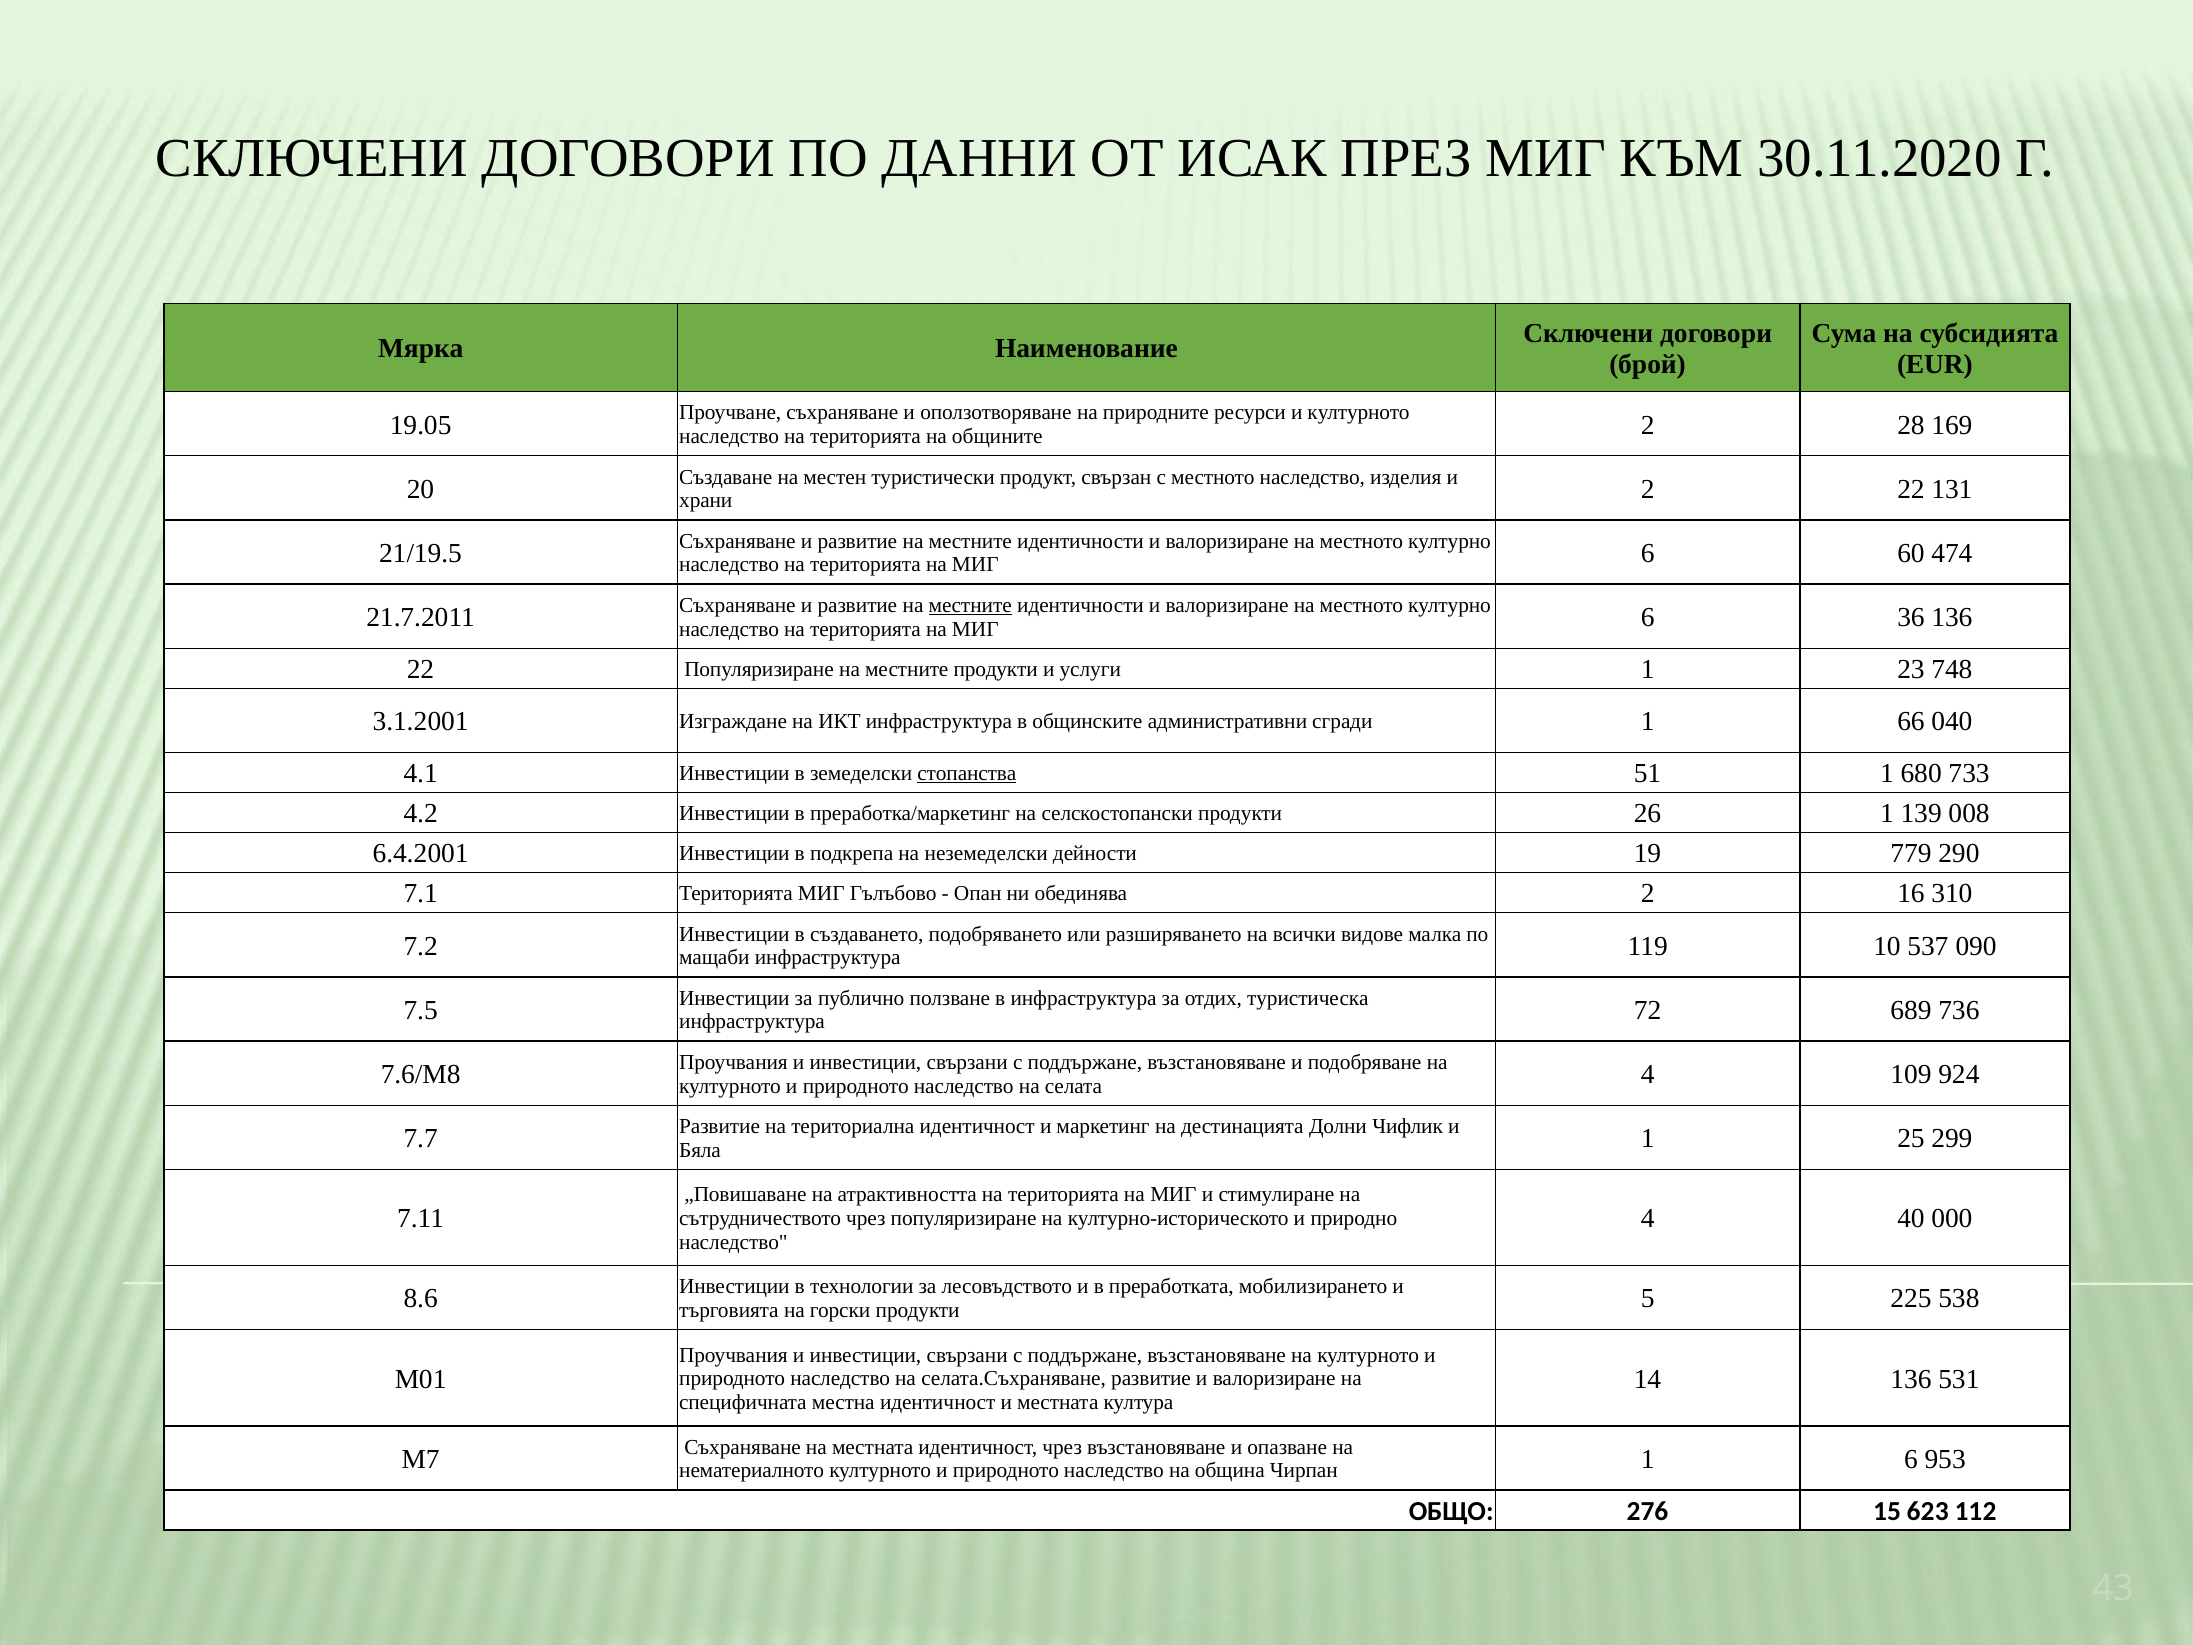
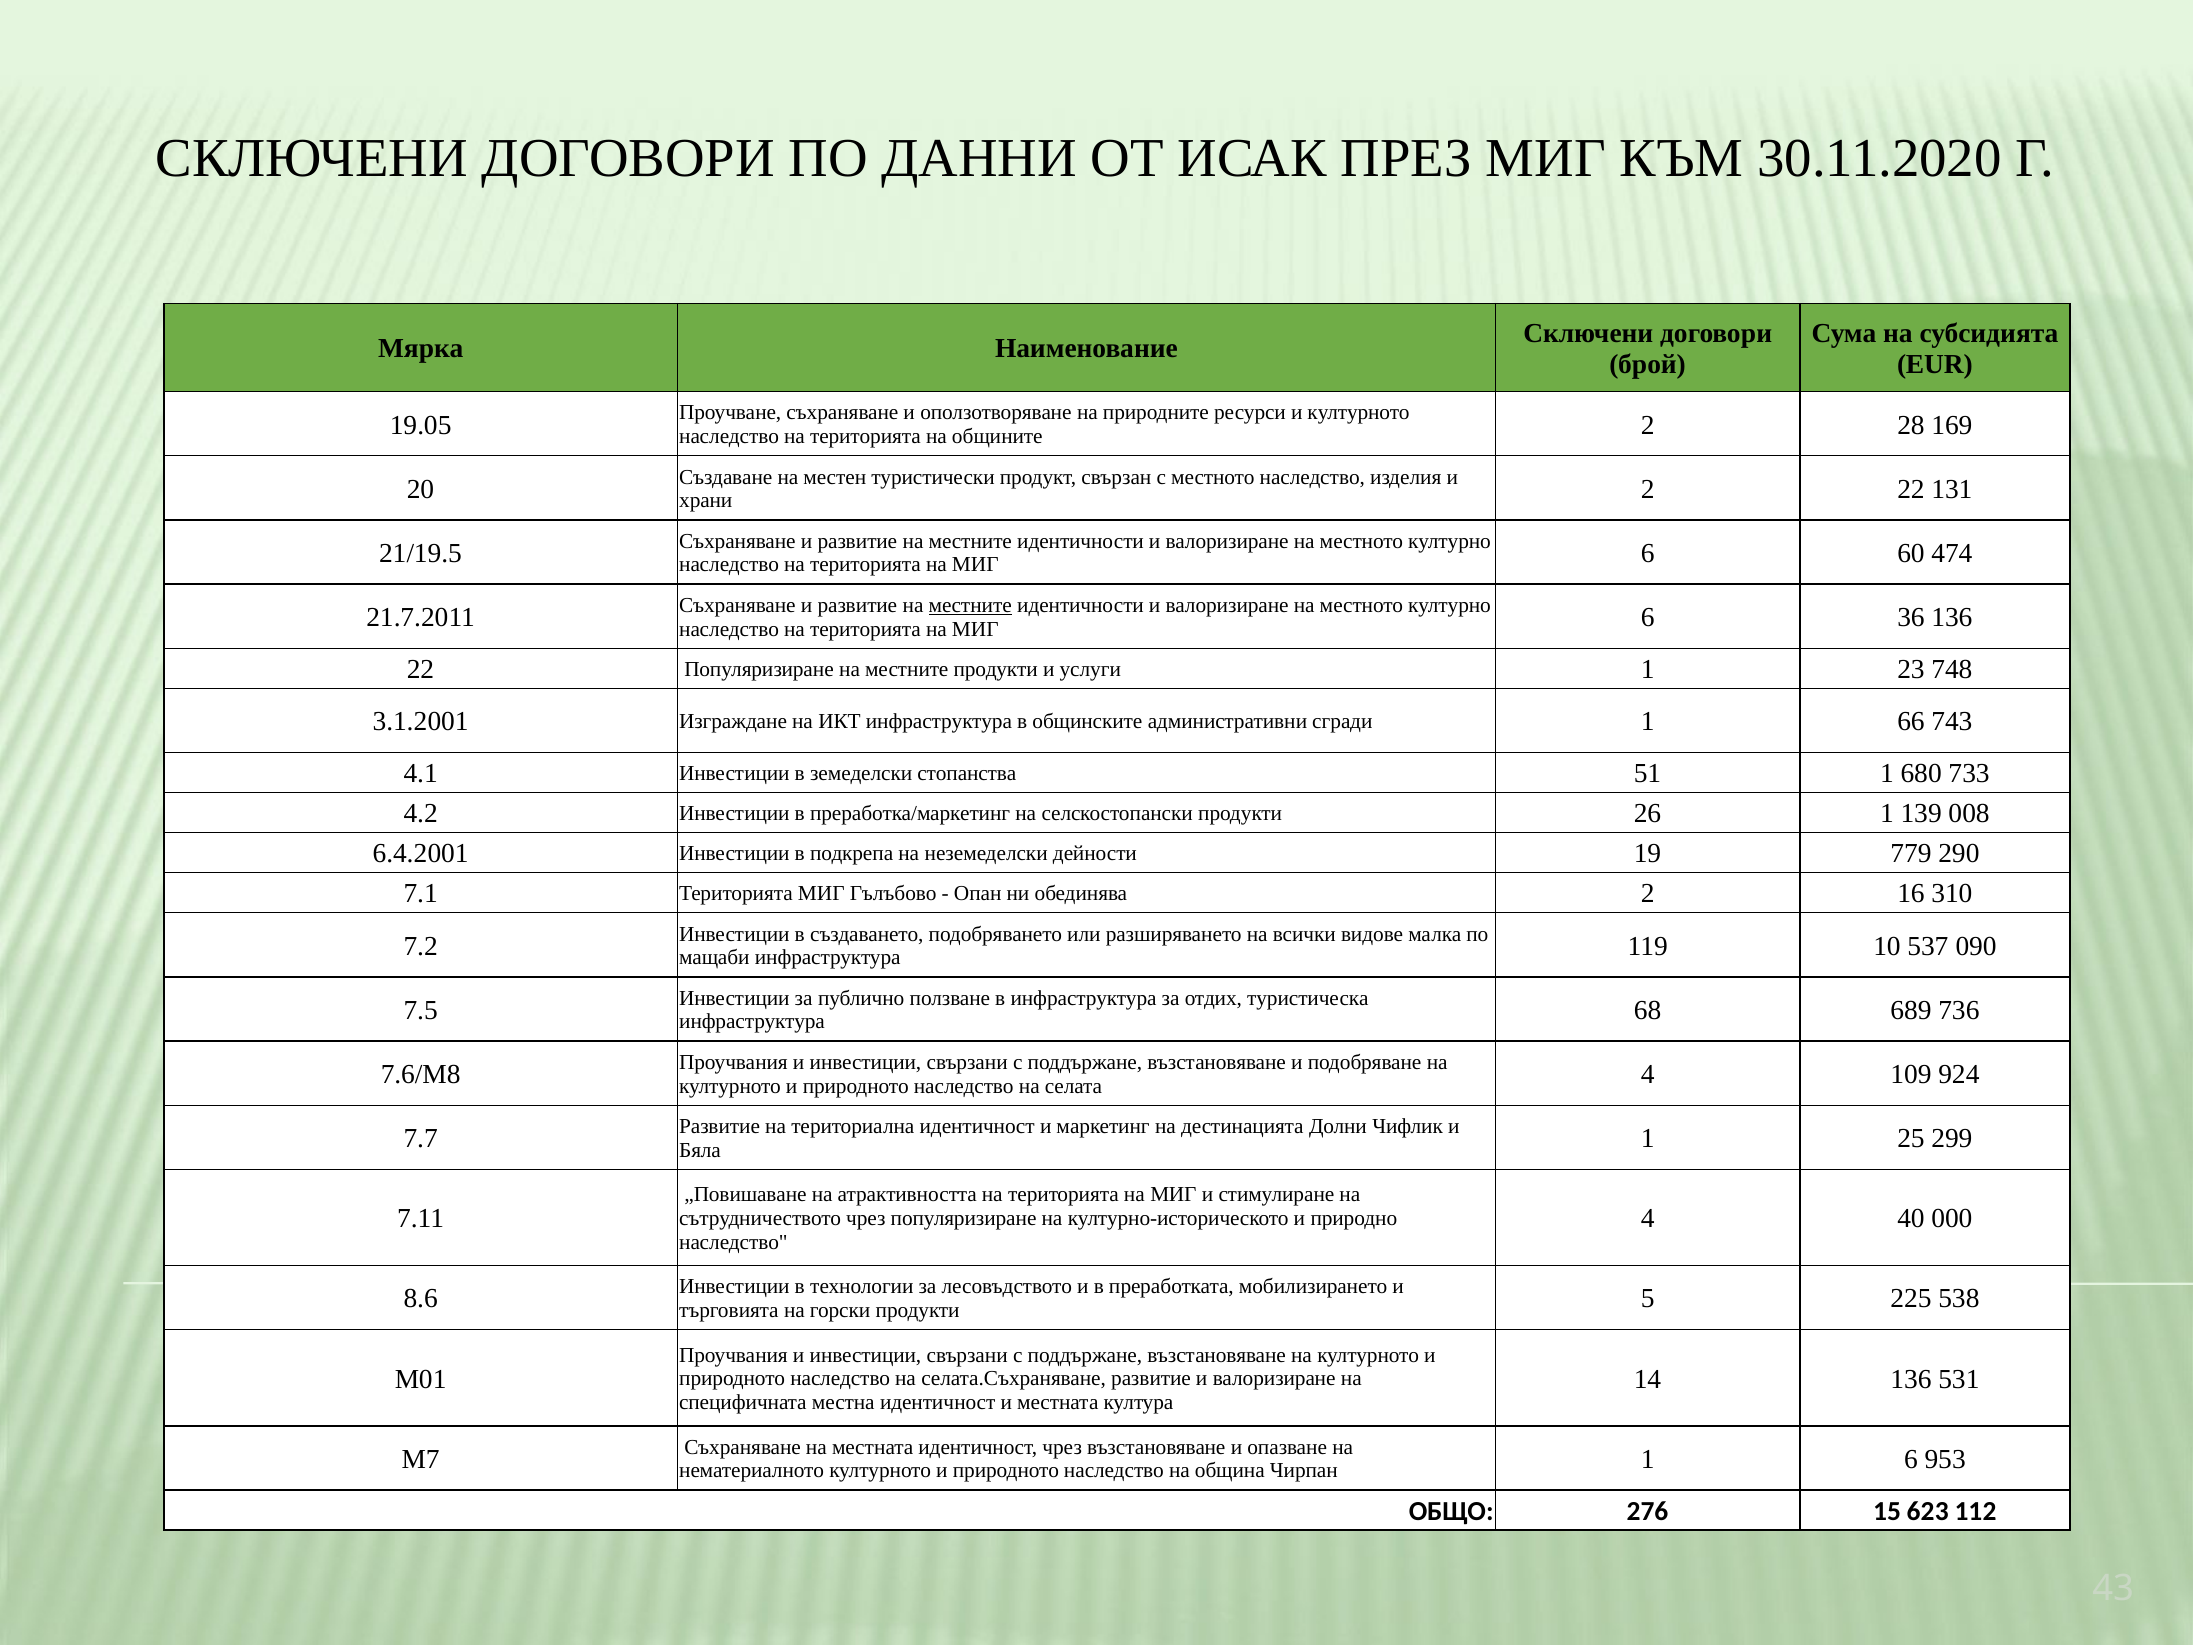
040: 040 -> 743 (1952, 722)
стопанства underline: present -> none (967, 773)
72: 72 -> 68 (1648, 1010)
